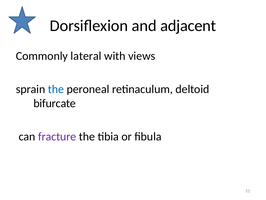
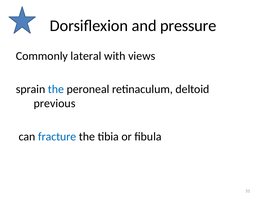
adjacent: adjacent -> pressure (188, 26)
bifurcate: bifurcate -> previous (55, 103)
fracture colour: purple -> blue (57, 136)
